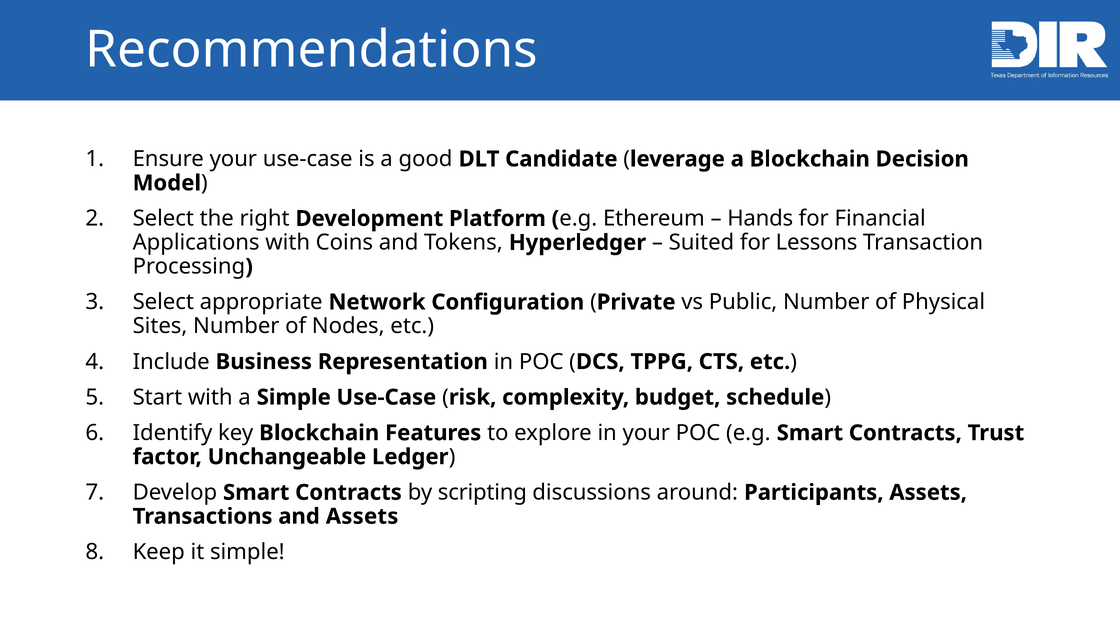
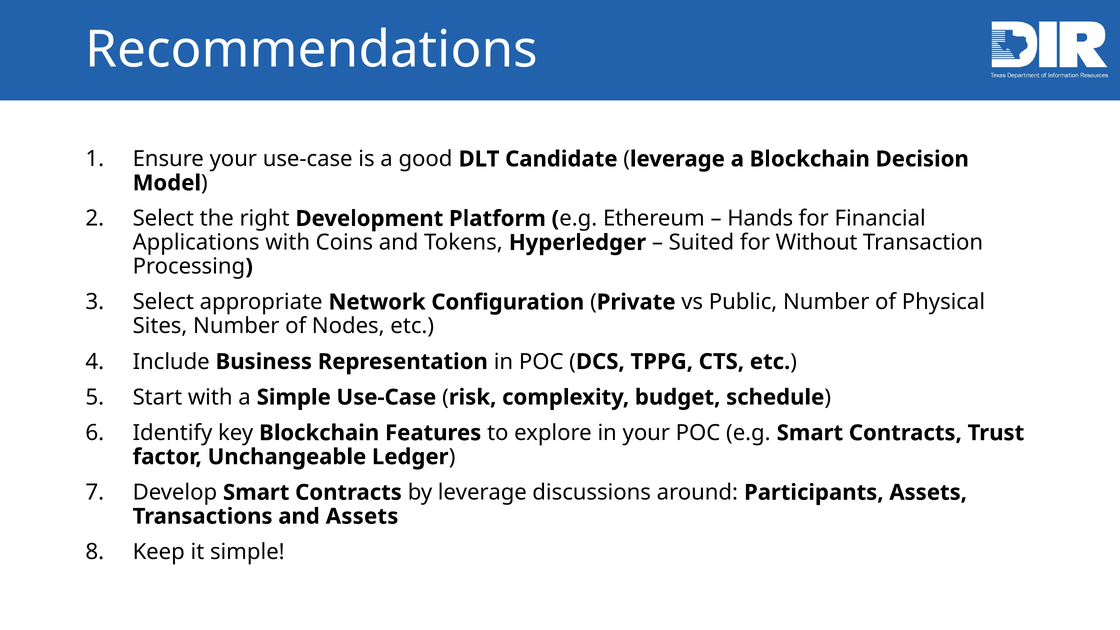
Lessons: Lessons -> Without (817, 243)
by scripting: scripting -> leverage (482, 492)
